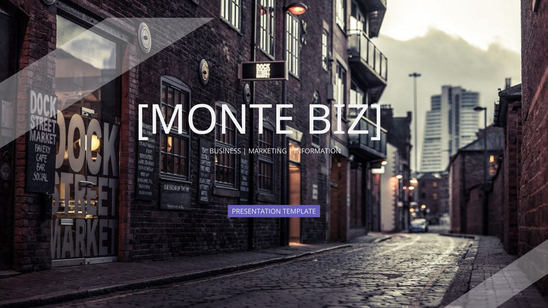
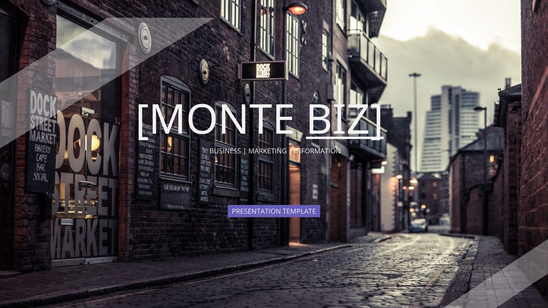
BIZ underline: none -> present (345, 120)
